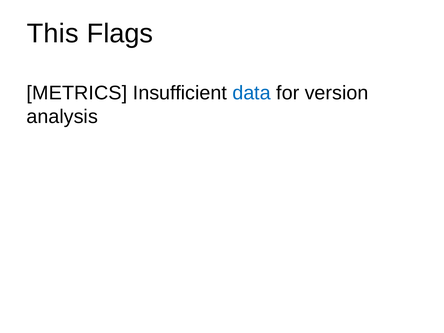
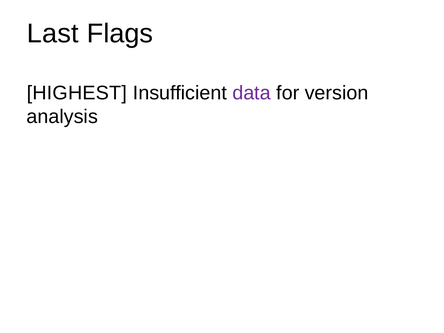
This: This -> Last (53, 34)
METRICS: METRICS -> HIGHEST (77, 93)
data colour: blue -> purple (252, 93)
